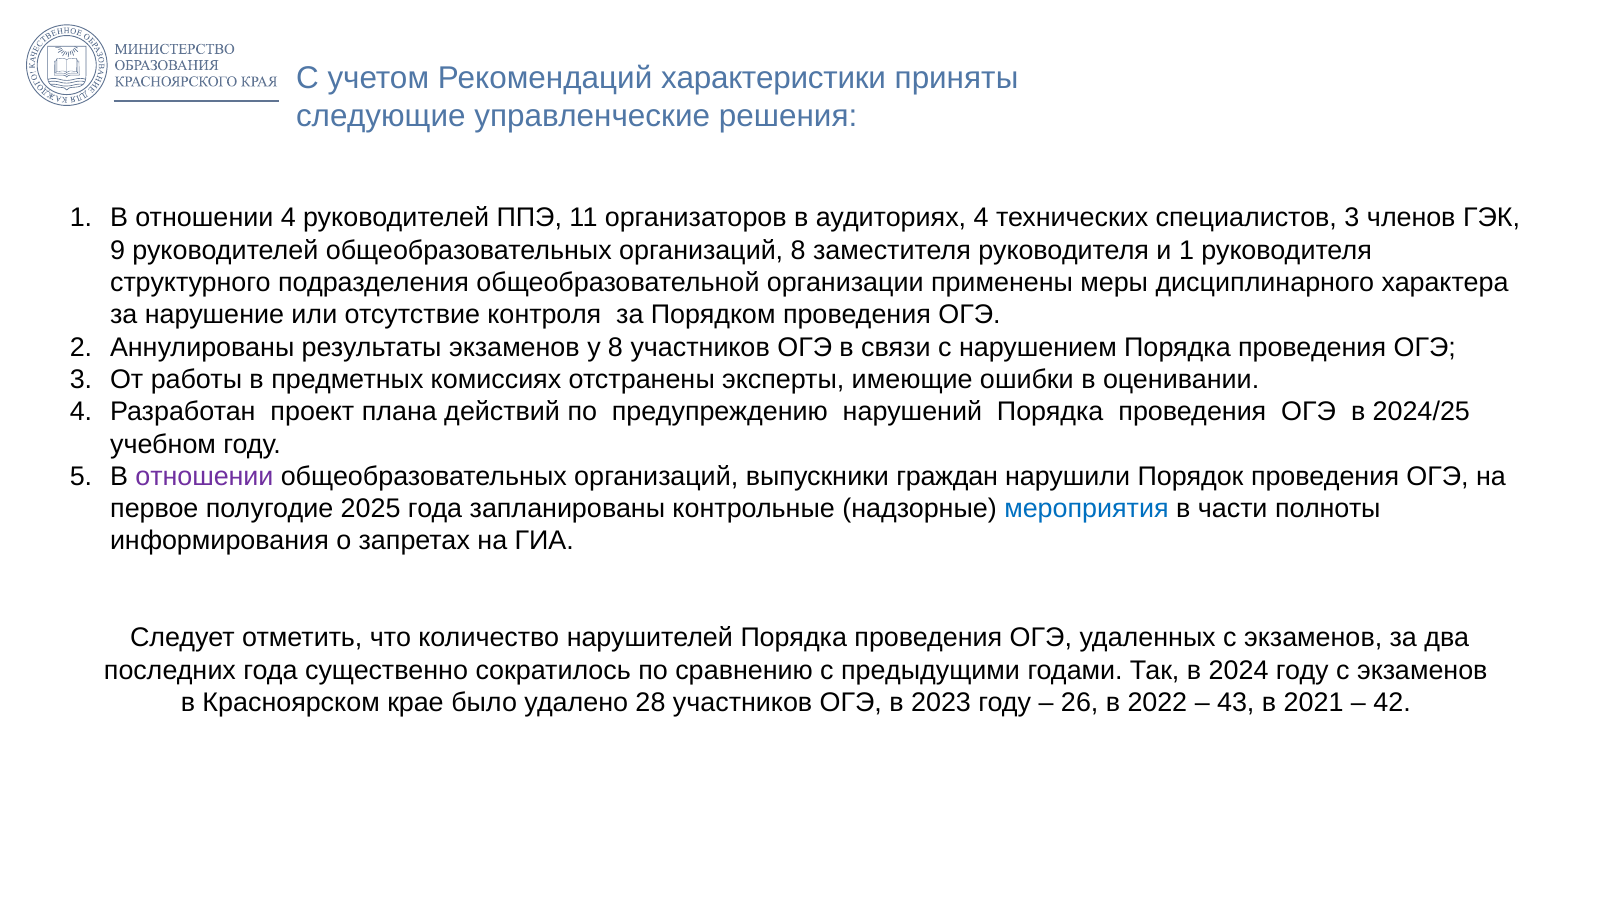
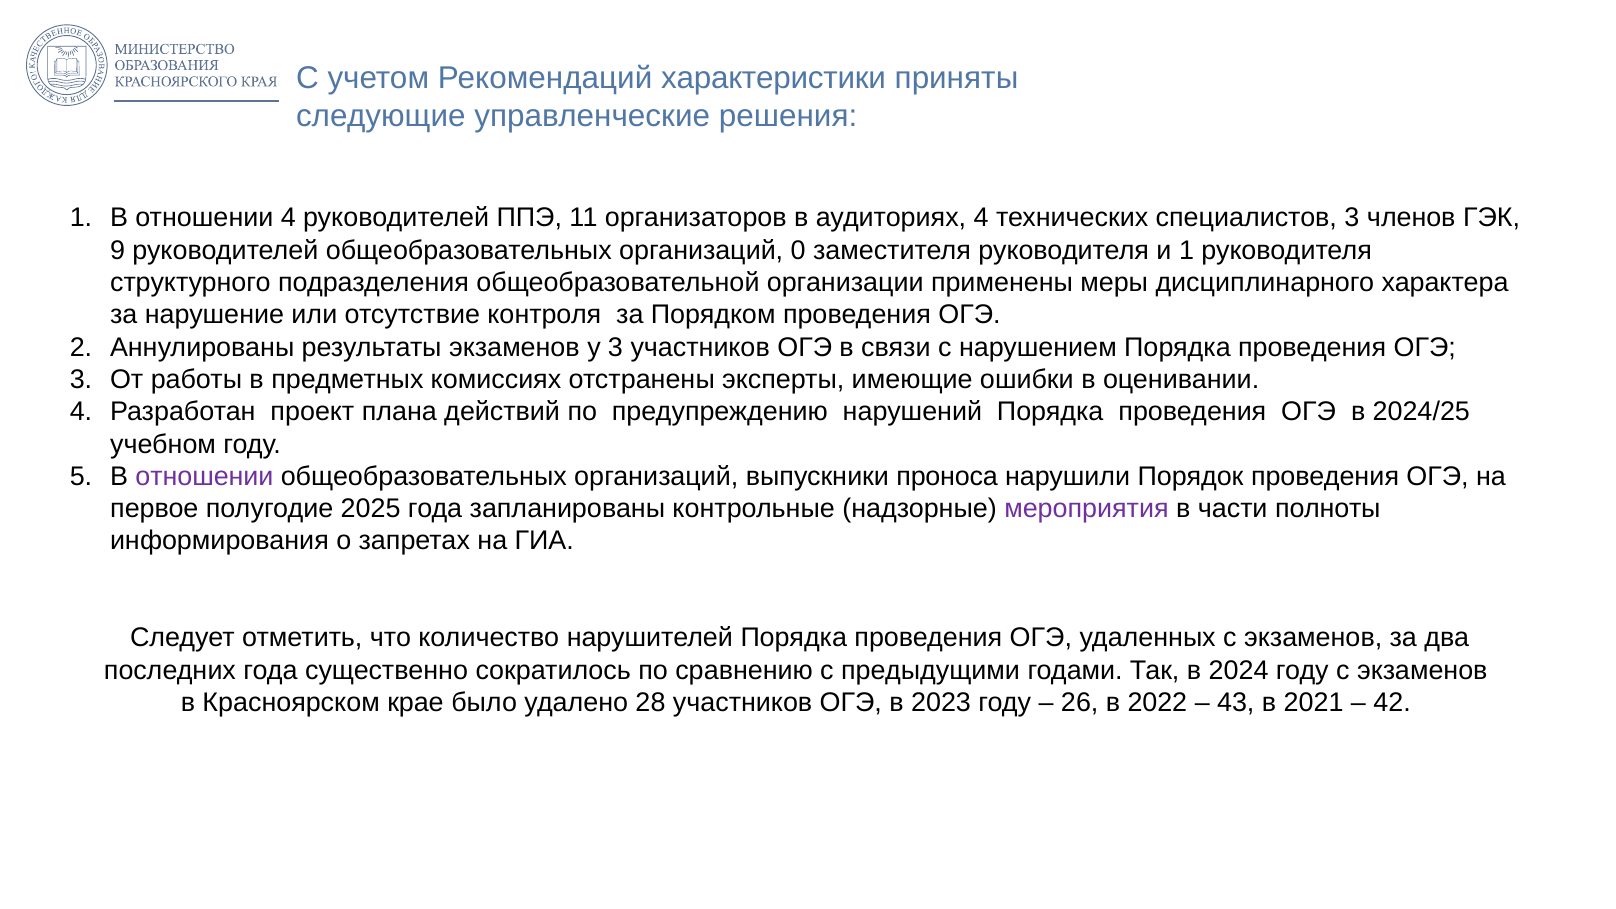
организаций 8: 8 -> 0 (798, 250)
у 8: 8 -> 3 (615, 347)
граждан: граждан -> проноса (947, 476)
мероприятия colour: blue -> purple (1086, 509)
